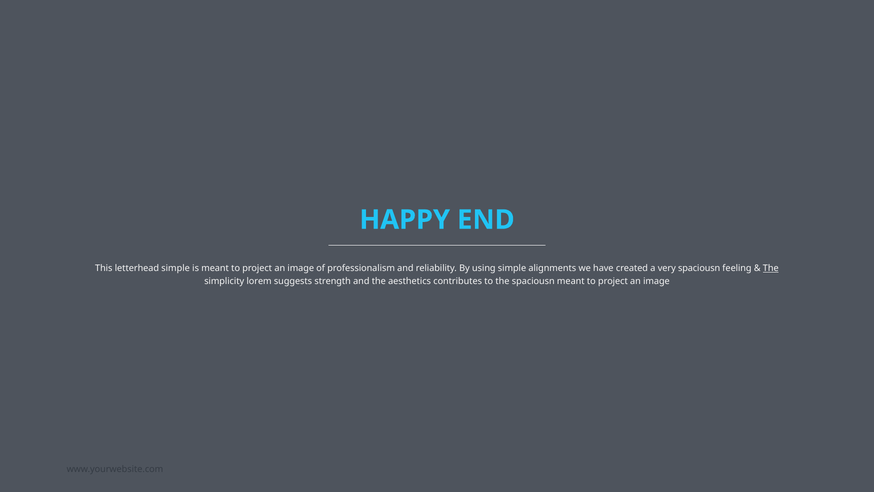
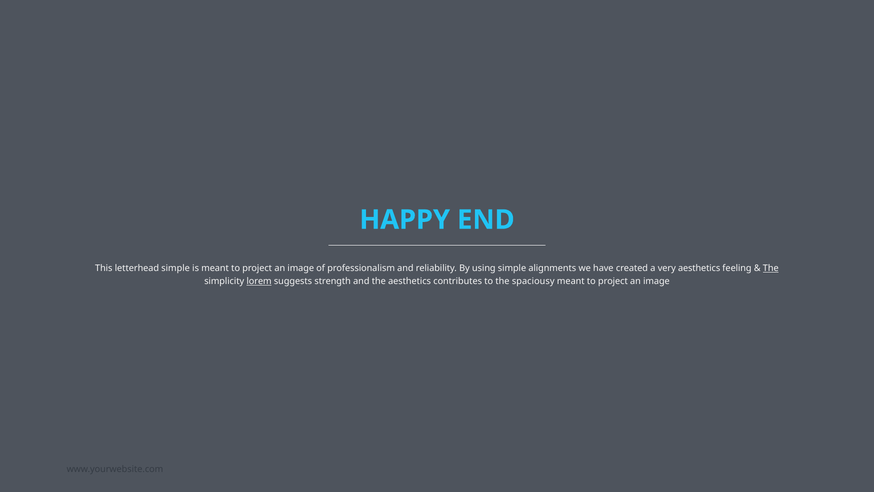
very spaciousn: spaciousn -> aesthetics (699, 268)
lorem underline: none -> present (259, 281)
the spaciousn: spaciousn -> spaciousy (533, 281)
